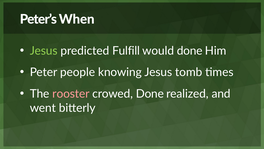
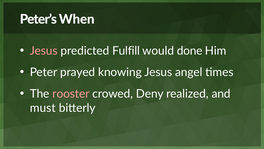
Jesus colour: light green -> pink (44, 51)
people: people -> prayed (78, 72)
tomb: tomb -> angel (189, 72)
crowed Done: Done -> Deny (150, 93)
went: went -> must (43, 108)
